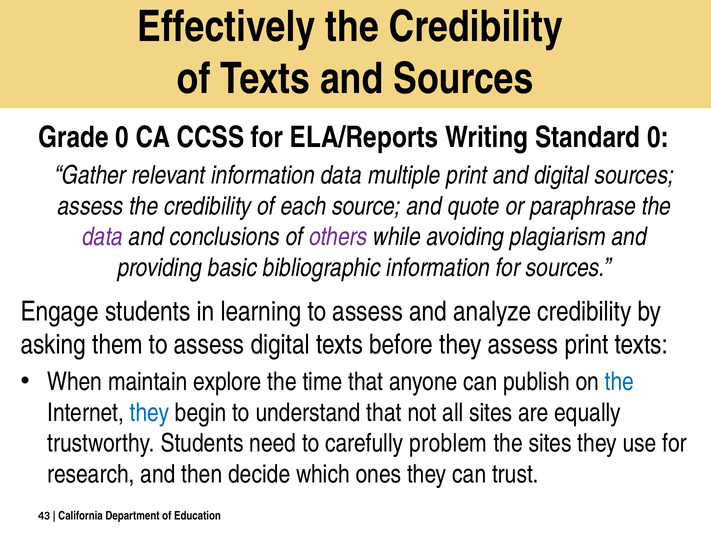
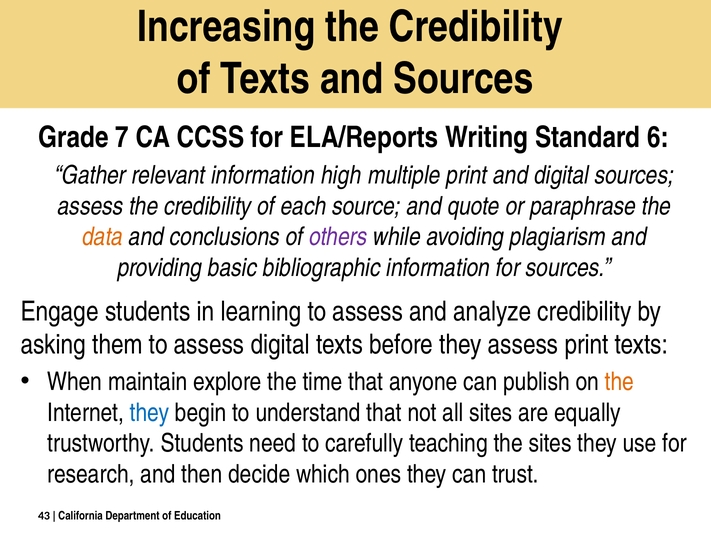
Effectively: Effectively -> Increasing (226, 27)
Grade 0: 0 -> 7 (122, 137)
Standard 0: 0 -> 6 (658, 137)
information data: data -> high (341, 175)
data colour: purple -> orange (103, 237)
the colour: blue -> orange (620, 382)
problem: problem -> teaching (448, 444)
